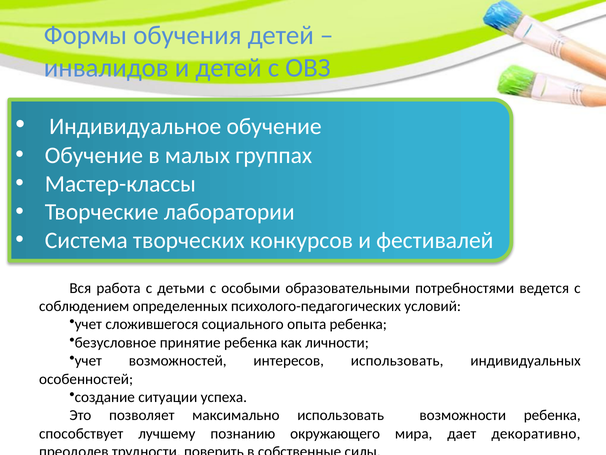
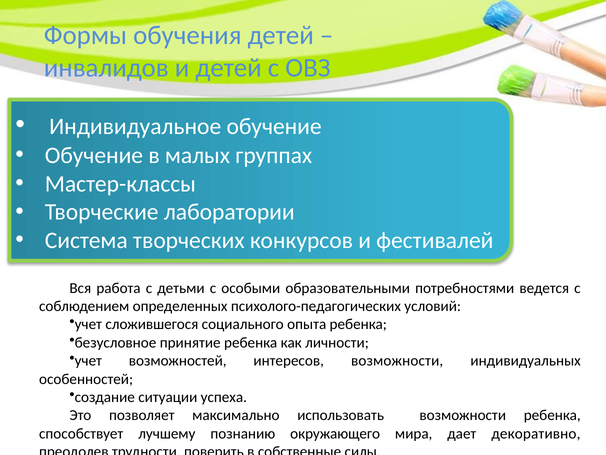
интересов использовать: использовать -> возможности (397, 360)
